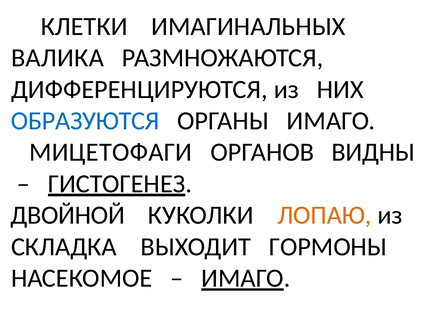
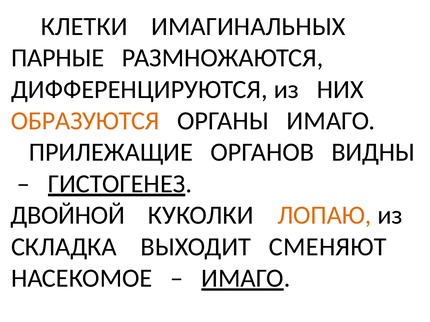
ВАЛИКА: ВАЛИКА -> ПАРНЫЕ (58, 58)
ОБРАЗУЮТСЯ colour: blue -> orange (85, 121)
МИЦЕТОФАГИ: МИЦЕТОФАГИ -> ПРИЛЕЖАЩИЕ (111, 153)
ГОРМОНЫ: ГОРМОНЫ -> СМЕНЯЮТ (328, 247)
